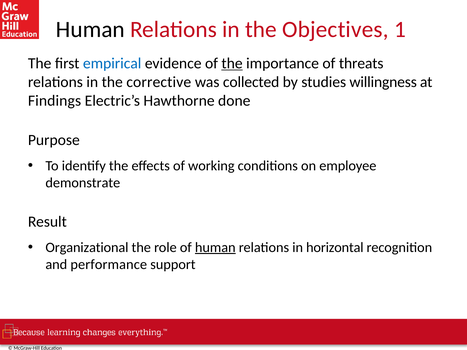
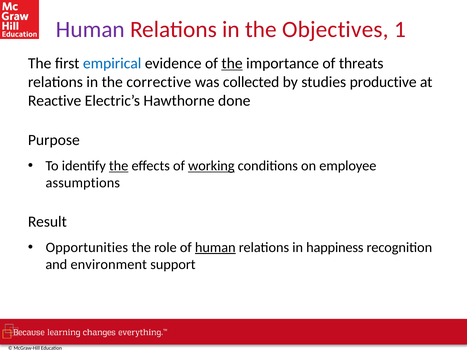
Human colour: black -> purple (90, 30)
willingness: willingness -> productive (383, 82)
Findings: Findings -> Reactive (55, 101)
the underline: none -> present (119, 166)
working underline: none -> present (211, 166)
demonstrate: demonstrate -> assumptions (83, 183)
Organizational: Organizational -> Opportunities (87, 248)
horizontal: horizontal -> happiness (335, 248)
performance: performance -> environment (109, 265)
